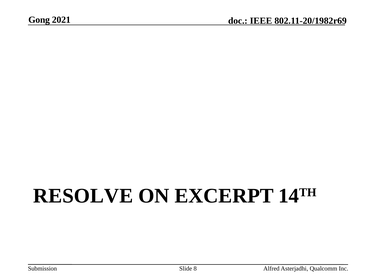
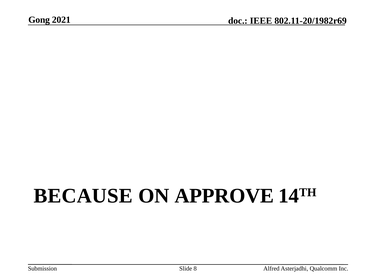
RESOLVE: RESOLVE -> BECAUSE (83, 196)
EXCERPT: EXCERPT -> APPROVE (224, 196)
